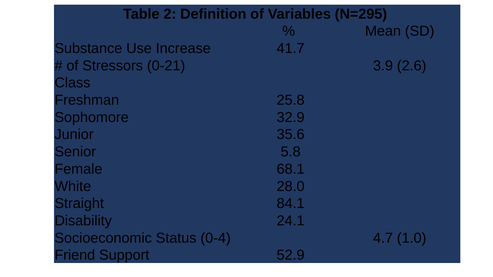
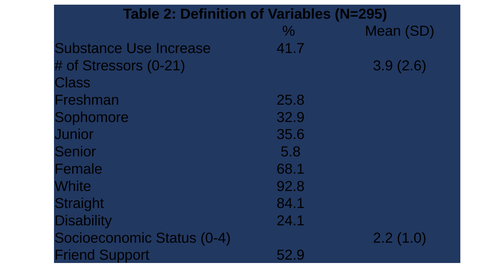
28.0: 28.0 -> 92.8 (291, 186)
4.7: 4.7 -> 2.2 (383, 238)
